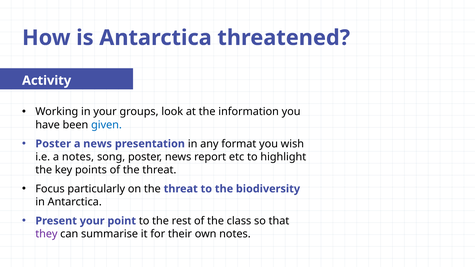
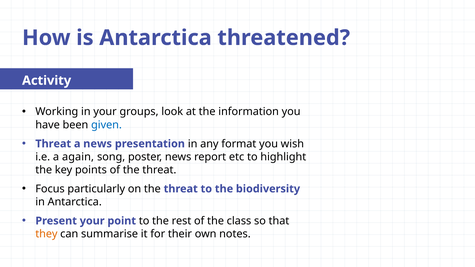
Poster: Poster -> Threat (53, 144)
a notes: notes -> again (78, 157)
they colour: purple -> orange (46, 234)
